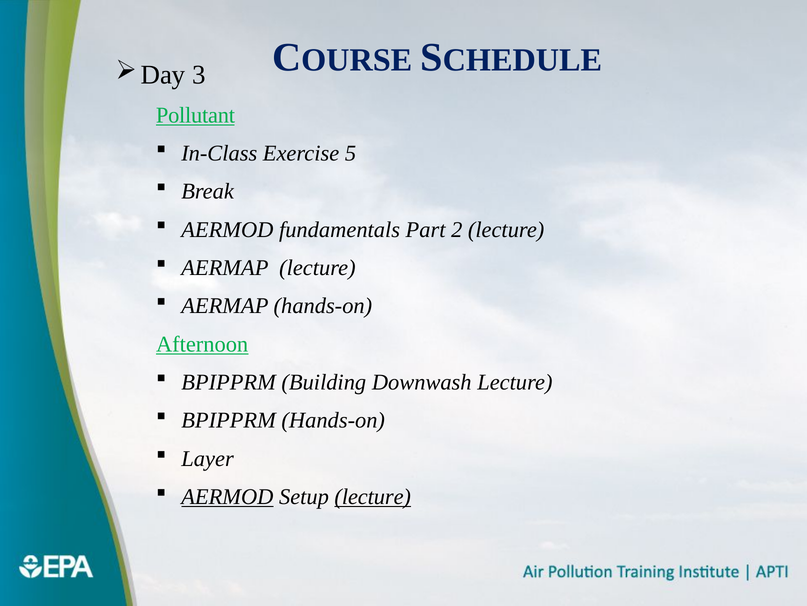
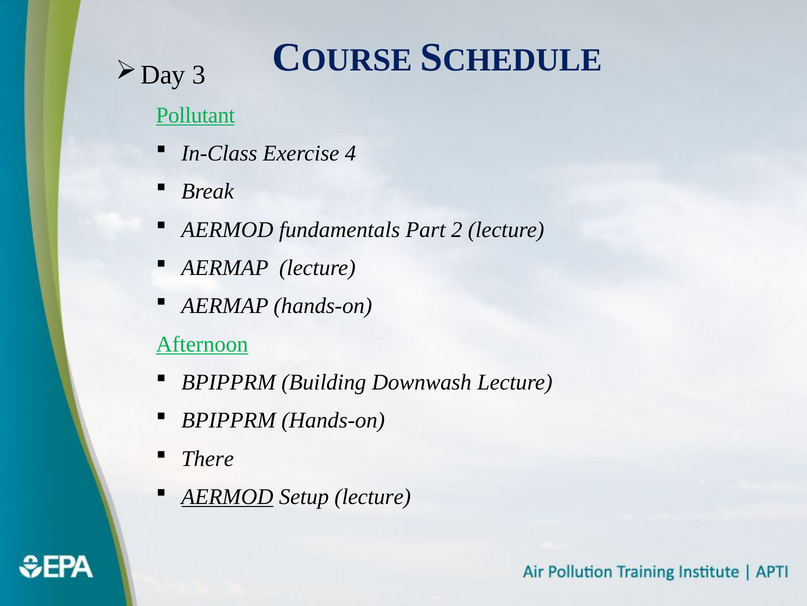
5: 5 -> 4 (351, 153)
Layer: Layer -> There (208, 458)
lecture underline: present -> none (373, 496)
